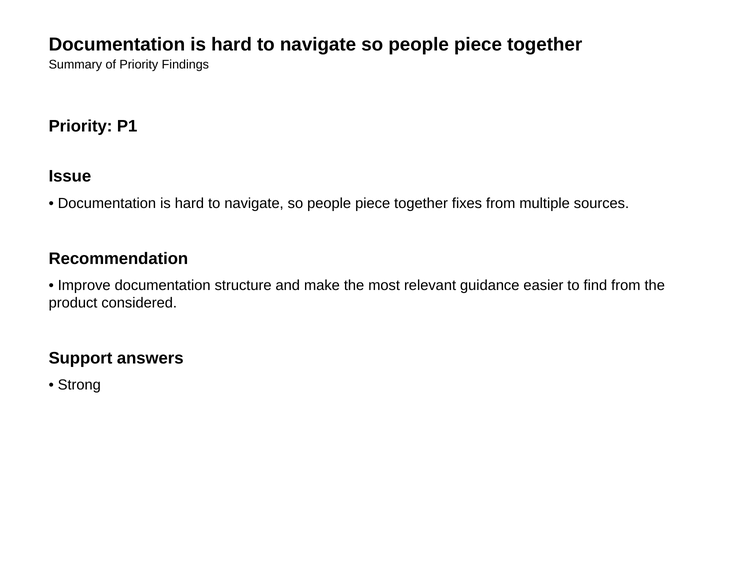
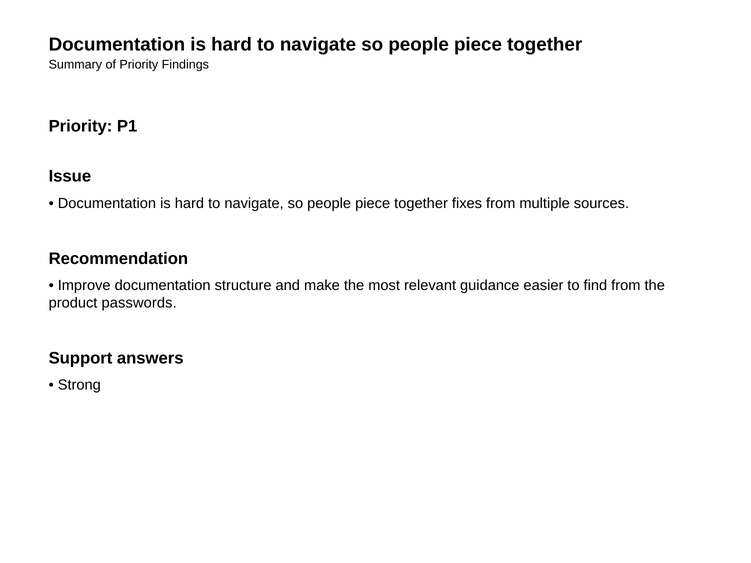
considered: considered -> passwords (139, 303)
